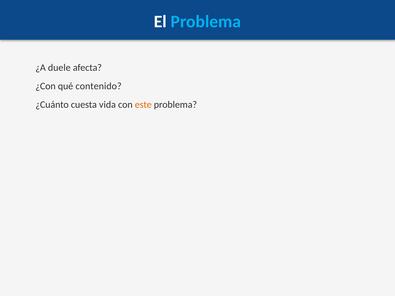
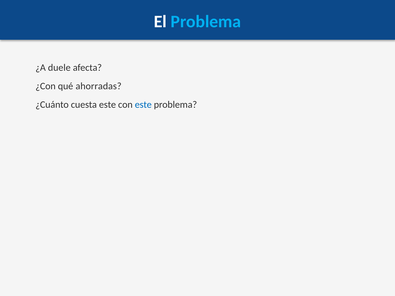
contenido: contenido -> ahorradas (99, 86)
cuesta vida: vida -> este (107, 105)
este colour: orange -> blue (143, 105)
